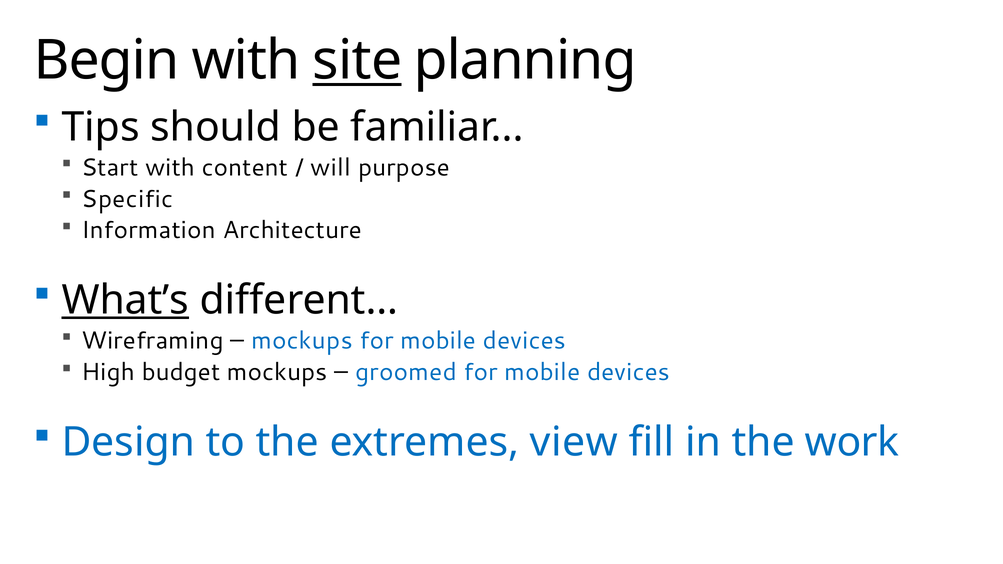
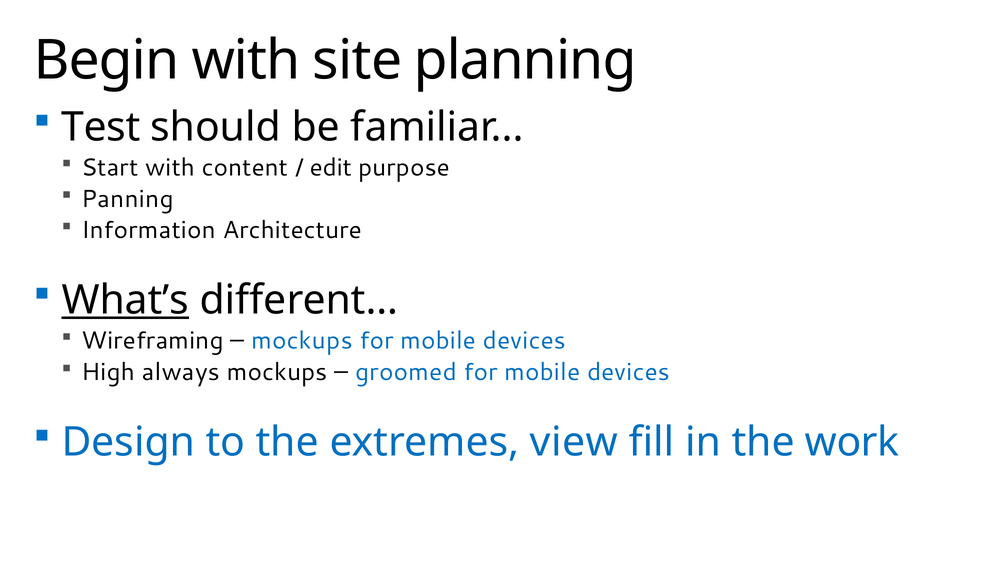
site underline: present -> none (357, 61)
Tips: Tips -> Test (101, 127)
will: will -> edit (331, 167)
Specific: Specific -> Panning (127, 199)
budget: budget -> always (181, 372)
